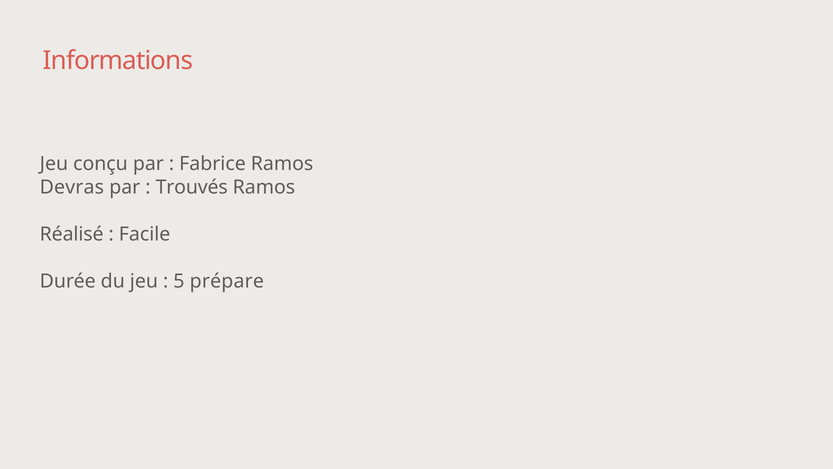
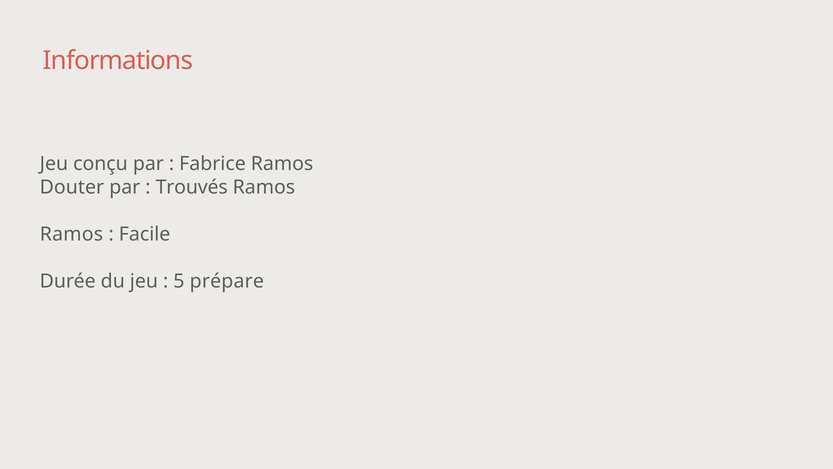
Devras: Devras -> Douter (72, 187)
Réalisé: Réalisé -> Ramos (72, 234)
